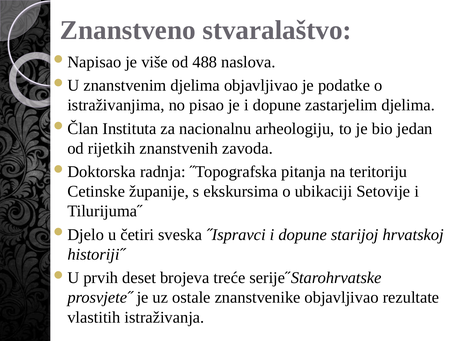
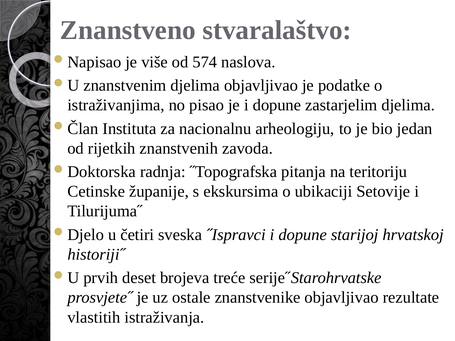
488: 488 -> 574 (205, 62)
